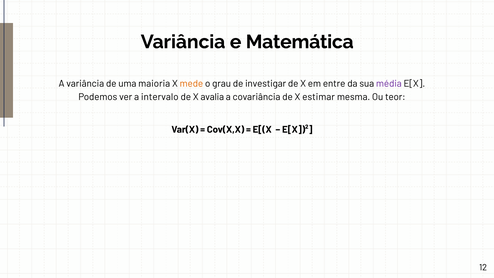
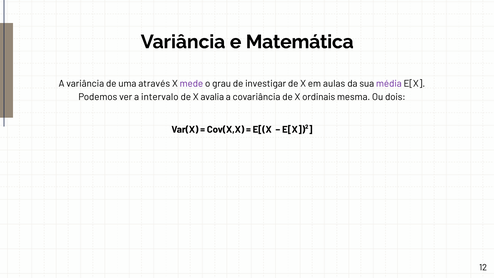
maioria: maioria -> através (154, 84)
mede colour: orange -> purple (191, 84)
entre: entre -> aulas (334, 84)
estimar: estimar -> ordinais (319, 97)
teor: teor -> dois (395, 97)
